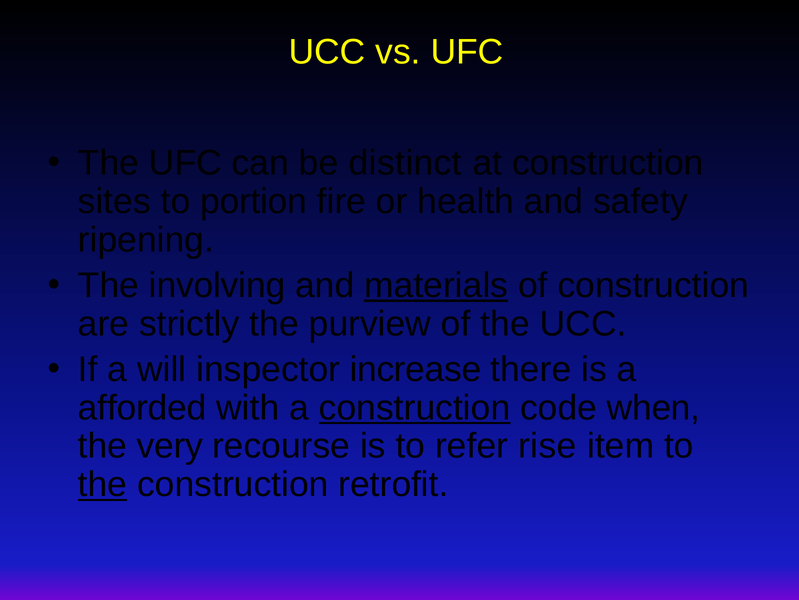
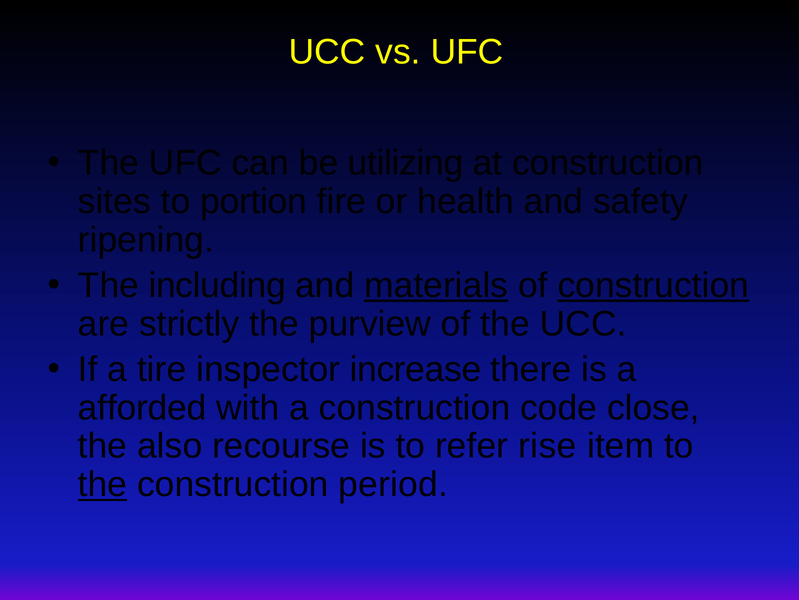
distinct: distinct -> utilizing (406, 163)
involving: involving -> including (217, 285)
construction underline: none -> present (653, 285)
will: will -> tire (162, 369)
construction underline: present -> none (415, 407)
when: when -> close (653, 407)
very: very -> also (170, 446)
retrofit: retrofit -> period (393, 484)
